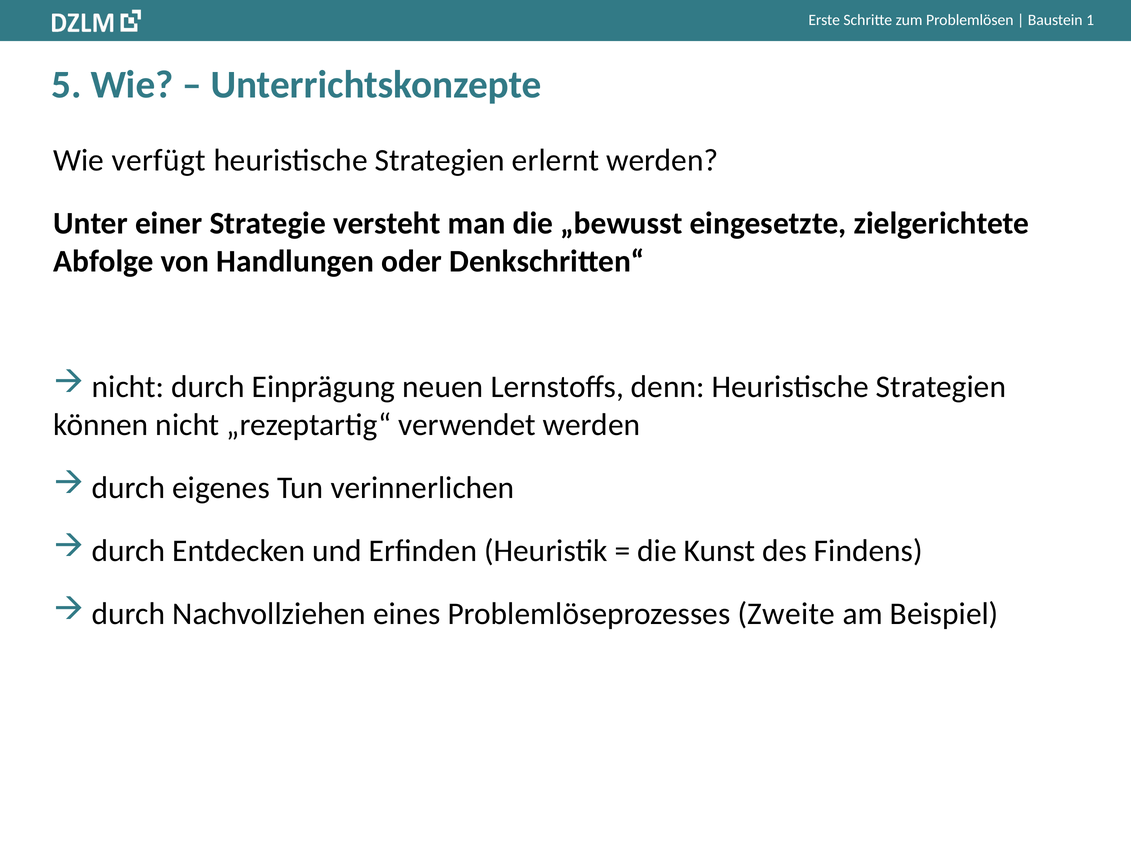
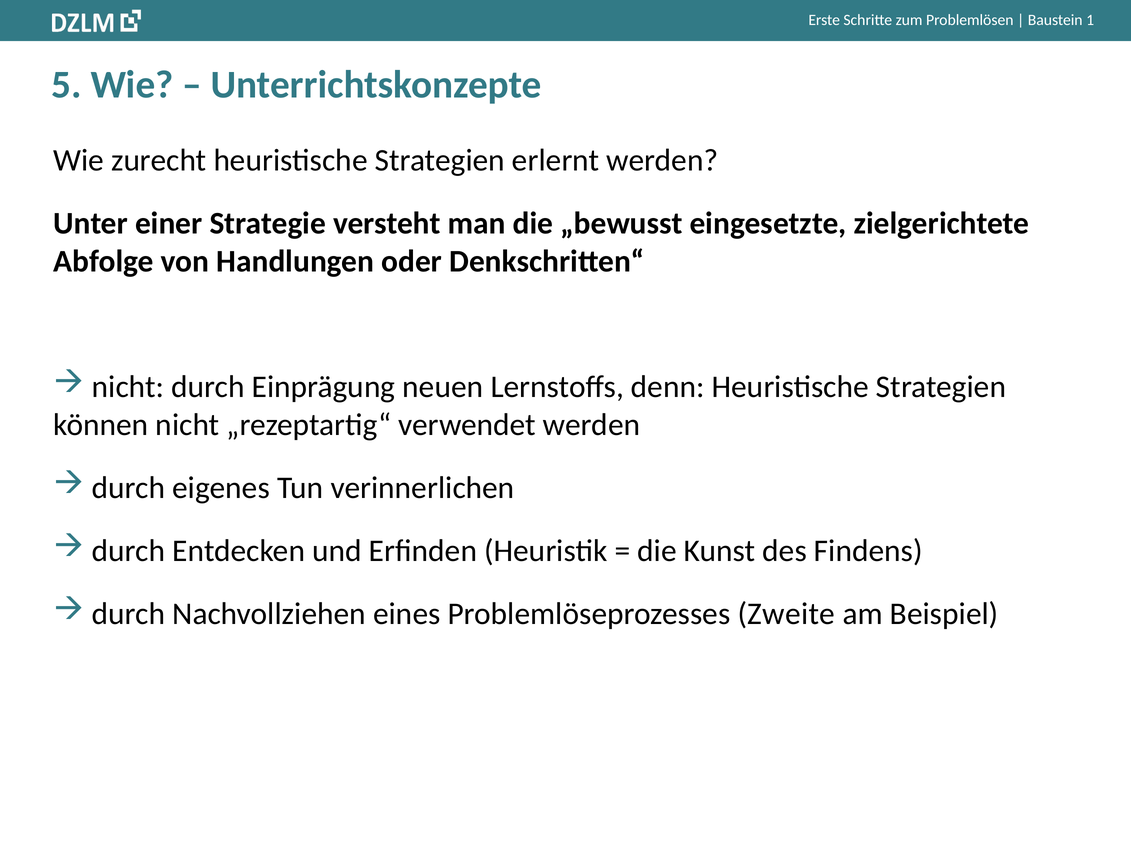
verfügt: verfügt -> zurecht (159, 160)
